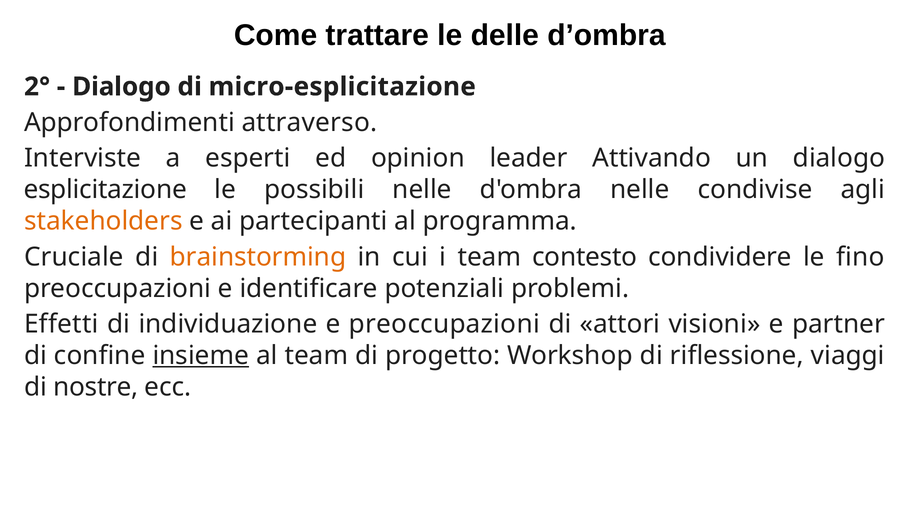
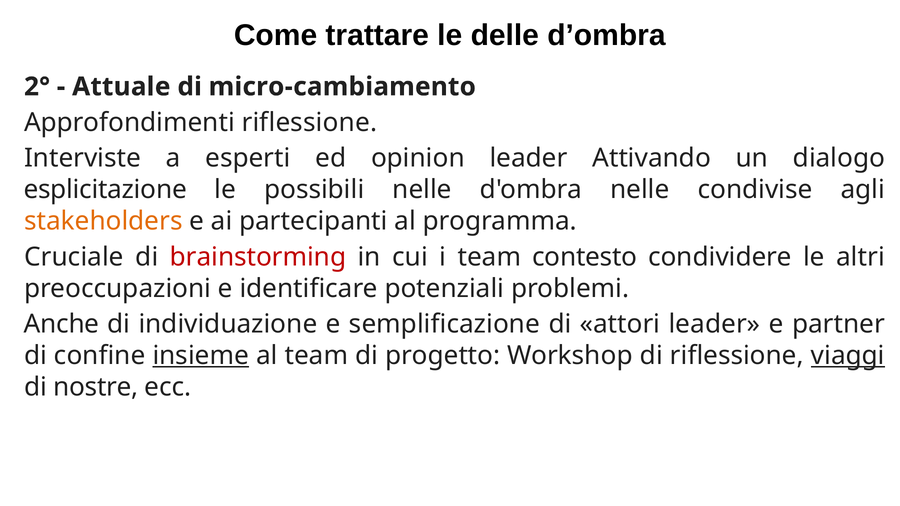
Dialogo: Dialogo -> Attuale (121, 87)
micro-esplicitazione: micro-esplicitazione -> micro-cambiamento (342, 87)
Approfondimenti attraverso: attraverso -> riflessione (309, 122)
brainstorming colour: orange -> red (258, 257)
fino: fino -> altri (861, 257)
Effetti: Effetti -> Anche (61, 324)
e preoccupazioni: preoccupazioni -> semplificazione (444, 324)
attori visioni: visioni -> leader (714, 324)
viaggi underline: none -> present (848, 356)
